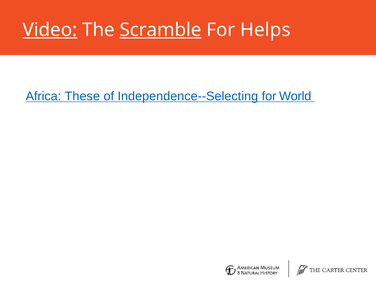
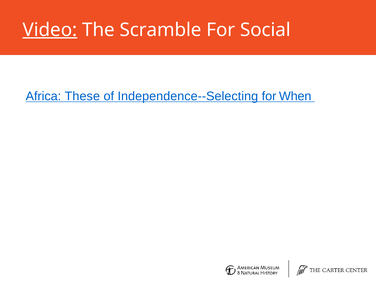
Scramble underline: present -> none (161, 30)
Helps: Helps -> Social (265, 30)
World: World -> When (295, 96)
